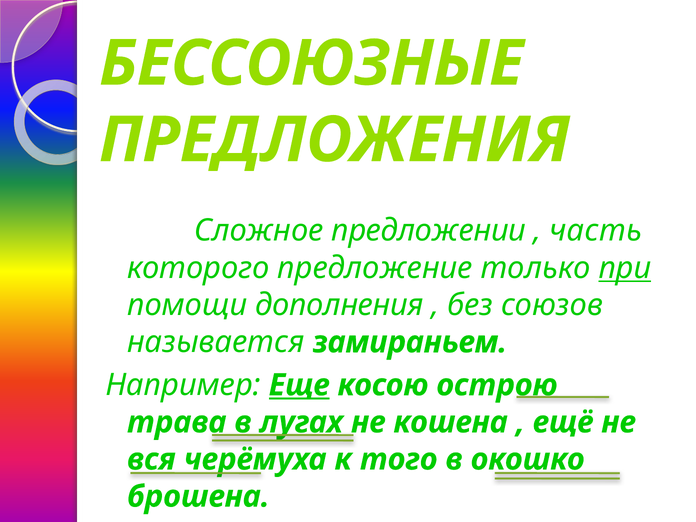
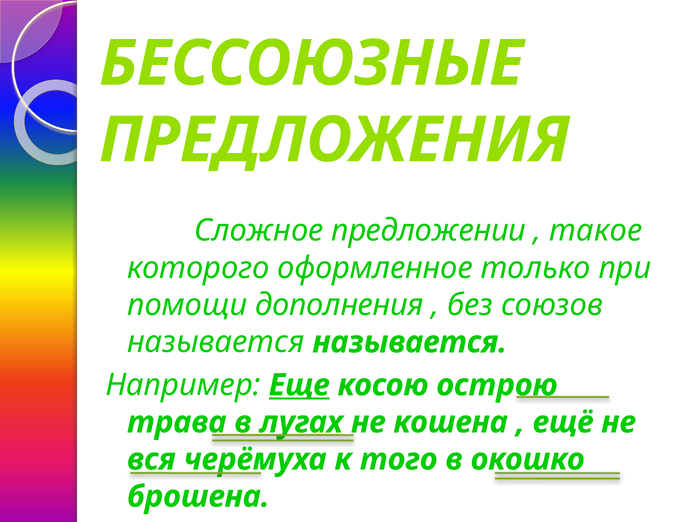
часть: часть -> такое (596, 231)
предложение: предложение -> оформленное (375, 268)
при underline: present -> none (625, 268)
называется замираньем: замираньем -> называется (410, 342)
